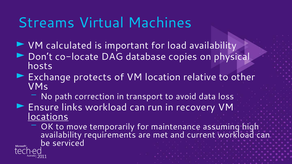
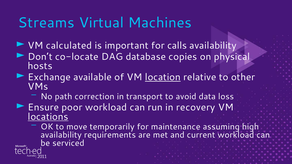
load: load -> calls (177, 46)
protects: protects -> available (93, 77)
location underline: none -> present (163, 77)
links: links -> poor (72, 107)
